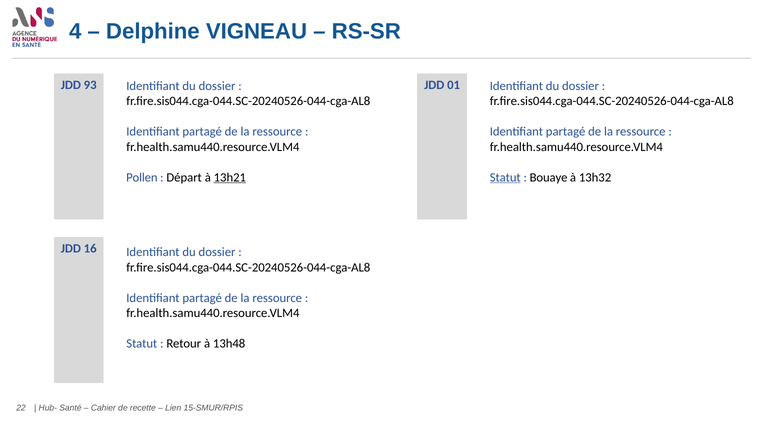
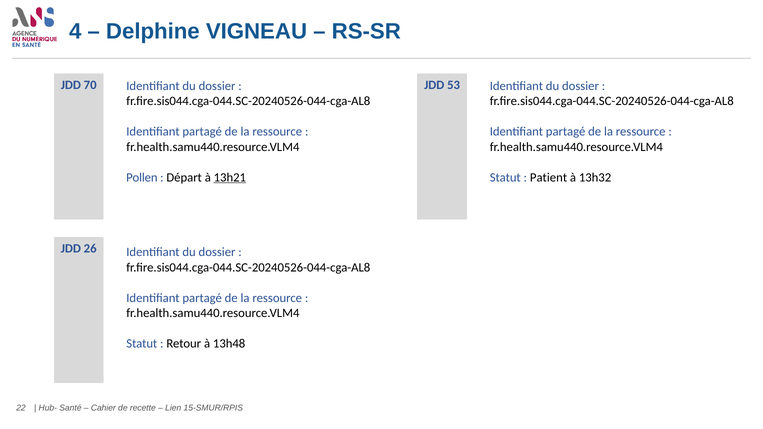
93: 93 -> 70 (90, 85)
01: 01 -> 53 (454, 85)
Statut underline: present -> none (505, 177)
Bouaye: Bouaye -> Patient (549, 177)
16: 16 -> 26 (90, 249)
